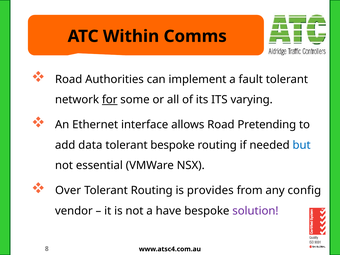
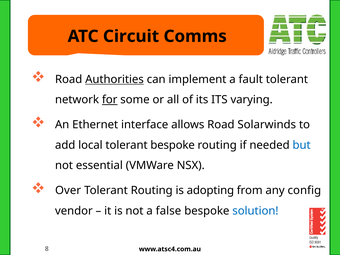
Within: Within -> Circuit (131, 36)
Authorities underline: none -> present (115, 79)
Pretending: Pretending -> Solarwinds (267, 125)
data: data -> local (90, 145)
provides: provides -> adopting (210, 190)
have: have -> false (168, 211)
solution colour: purple -> blue (255, 211)
